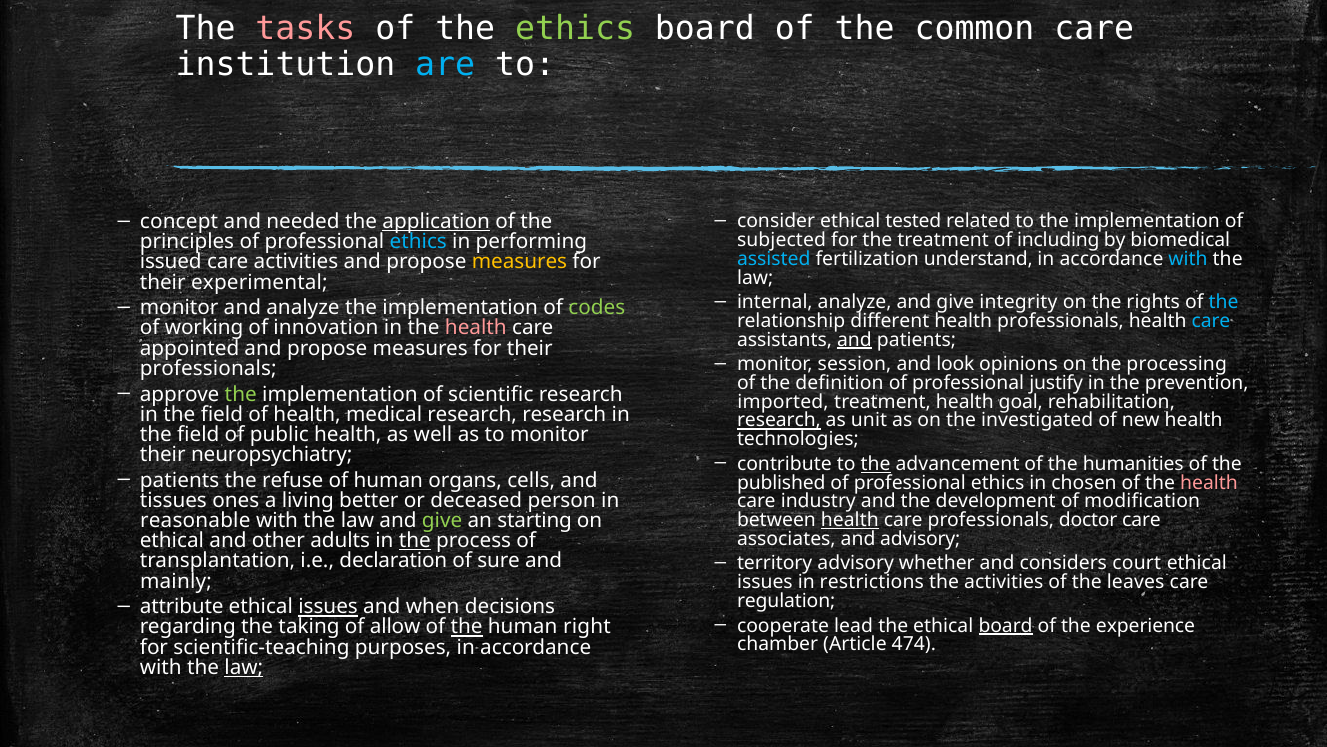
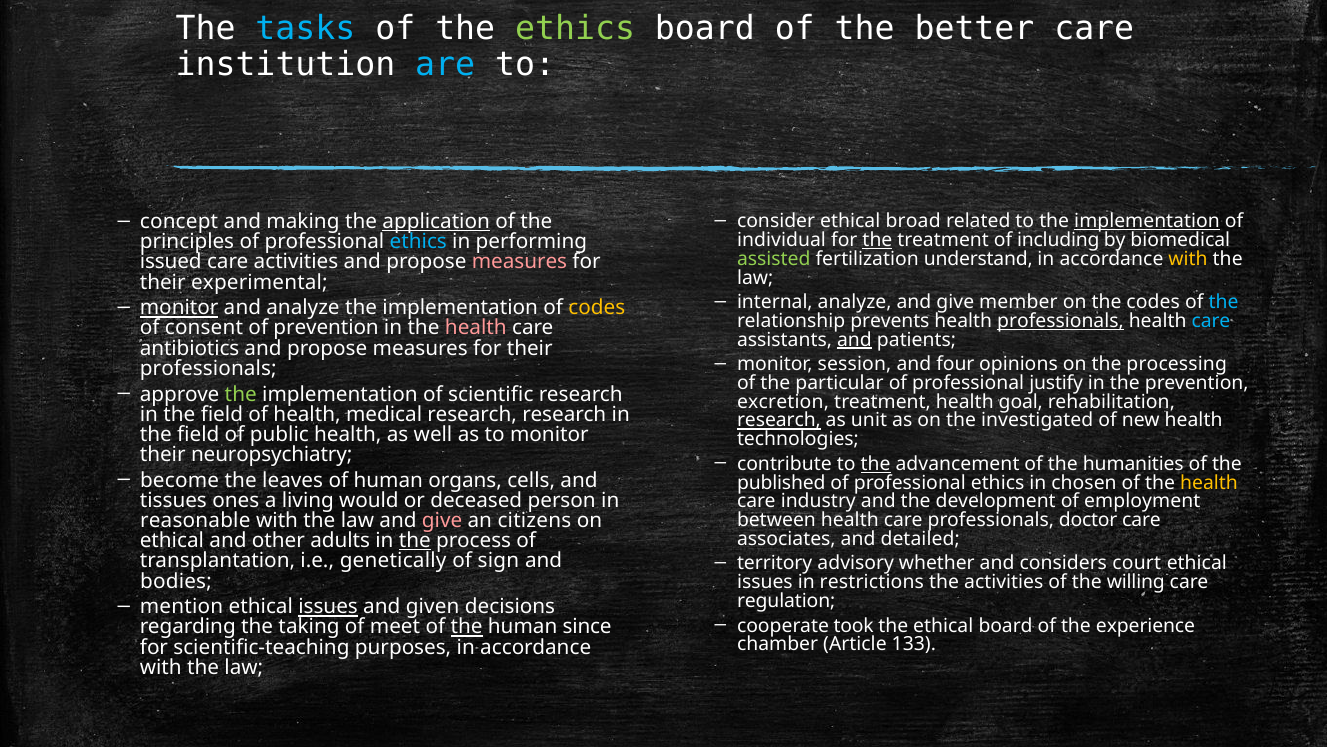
tasks colour: pink -> light blue (305, 29)
common: common -> better (974, 29)
needed: needed -> making (303, 222)
tested: tested -> broad (913, 221)
implementation underline: none -> present (1147, 221)
subjected: subjected -> individual (781, 240)
the underline: none -> present (877, 240)
assisted colour: light blue -> light green (774, 259)
with colour: light blue -> yellow (1188, 259)
measures colour: yellow -> pink (519, 262)
integrity: integrity -> member (1018, 302)
the rights: rights -> codes (1153, 302)
monitor underline: none -> present (179, 308)
codes colour: light green -> yellow (597, 308)
different: different -> prevents (890, 321)
professionals underline: none -> present (1060, 321)
working: working -> consent (204, 328)
of innovation: innovation -> prevention (326, 328)
appointed: appointed -> antibiotics (190, 348)
look: look -> four (955, 364)
definition: definition -> particular (839, 383)
imported: imported -> excretion (783, 401)
patients: patients -> become (180, 480)
refuse: refuse -> leaves (293, 480)
health colour: pink -> yellow (1209, 482)
better: better -> would (369, 500)
modification: modification -> employment (1142, 501)
give colour: light green -> pink (442, 520)
starting: starting -> citizens (534, 520)
health underline: present -> none (850, 520)
and advisory: advisory -> detailed (920, 539)
declaration: declaration -> genetically (393, 561)
sure: sure -> sign (498, 561)
mainly: mainly -> bodies (176, 581)
leaves: leaves -> willing (1136, 582)
attribute: attribute -> mention (182, 607)
when: when -> given (433, 607)
lead: lead -> took (854, 625)
board underline: present -> none (1006, 625)
allow: allow -> meet (395, 627)
right: right -> since (587, 627)
474: 474 -> 133 (914, 644)
law underline: present -> none (244, 667)
